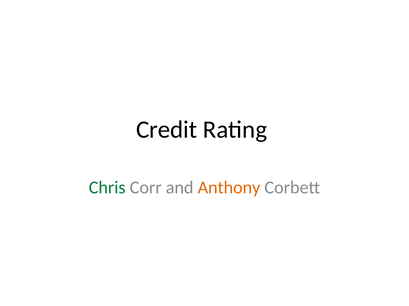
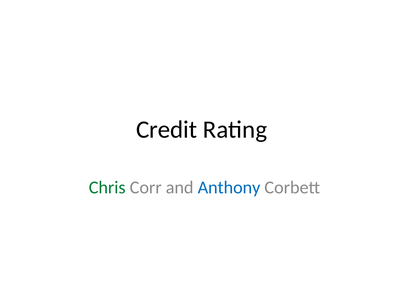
Anthony colour: orange -> blue (229, 188)
